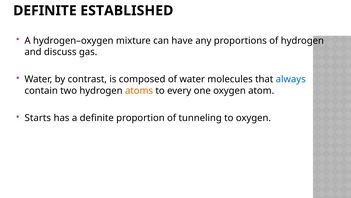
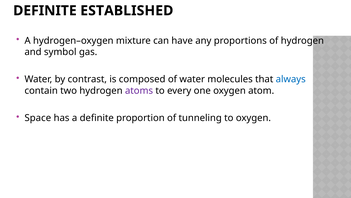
discuss: discuss -> symbol (60, 52)
atoms colour: orange -> purple (139, 91)
Starts: Starts -> Space (38, 118)
